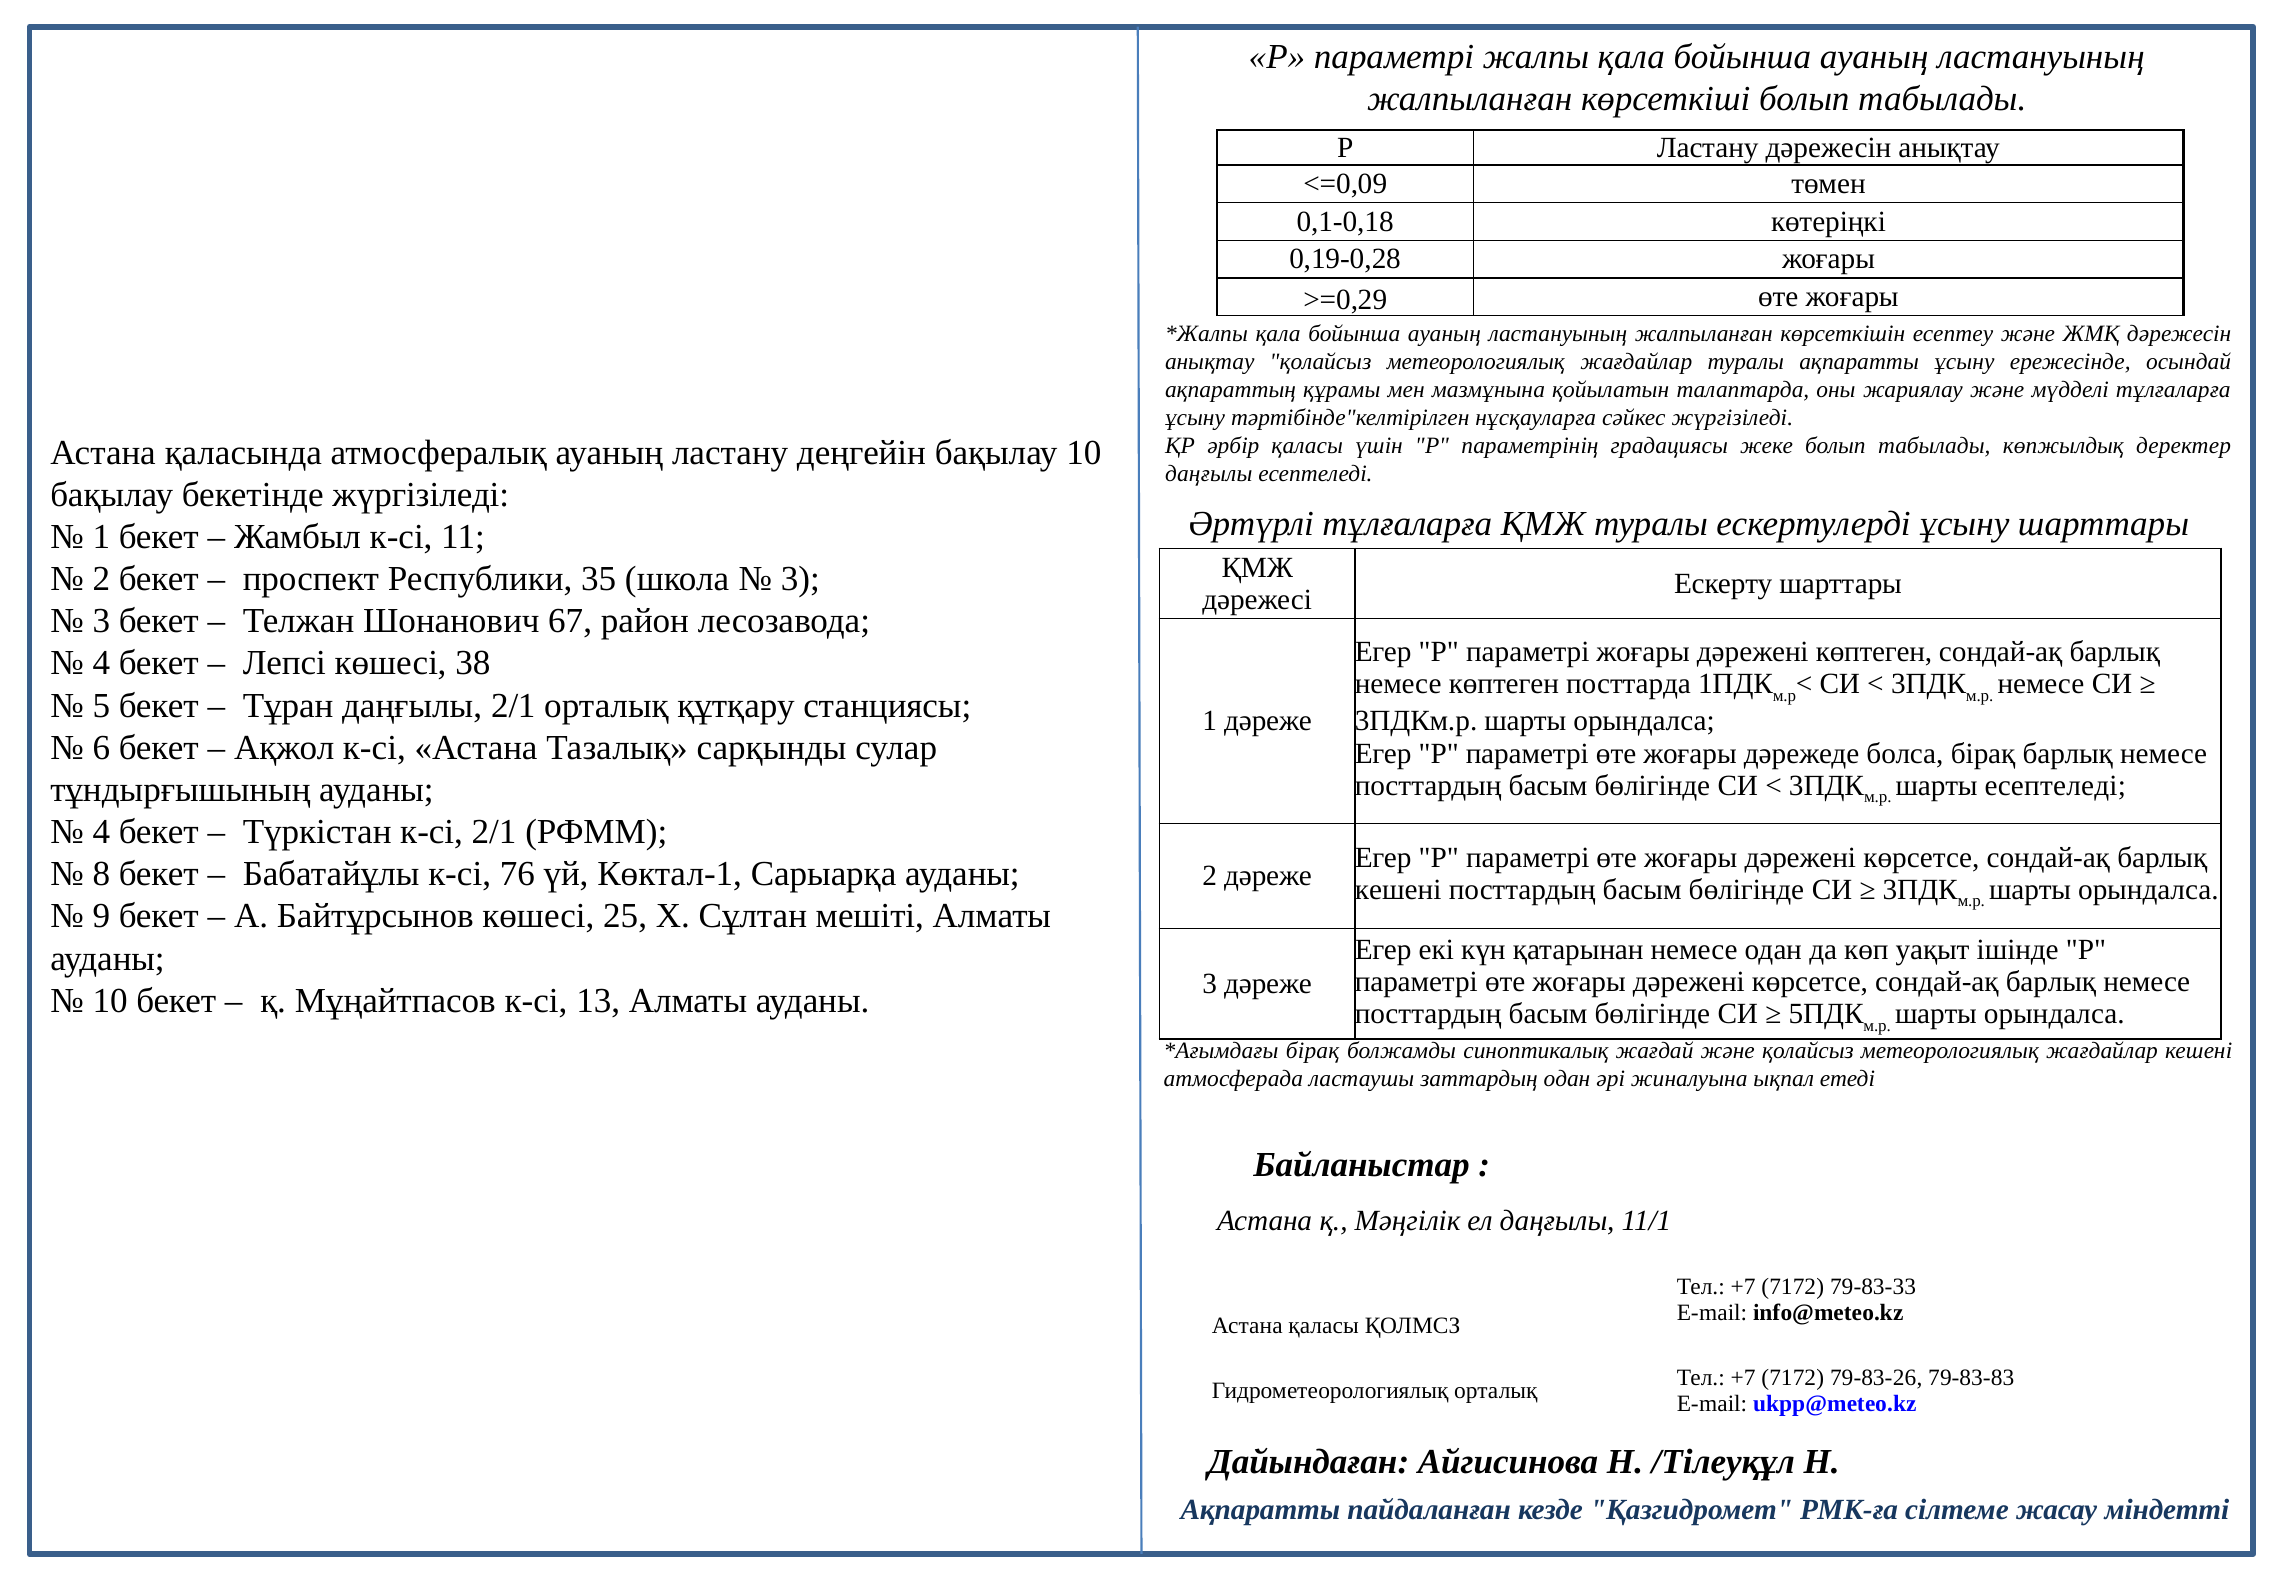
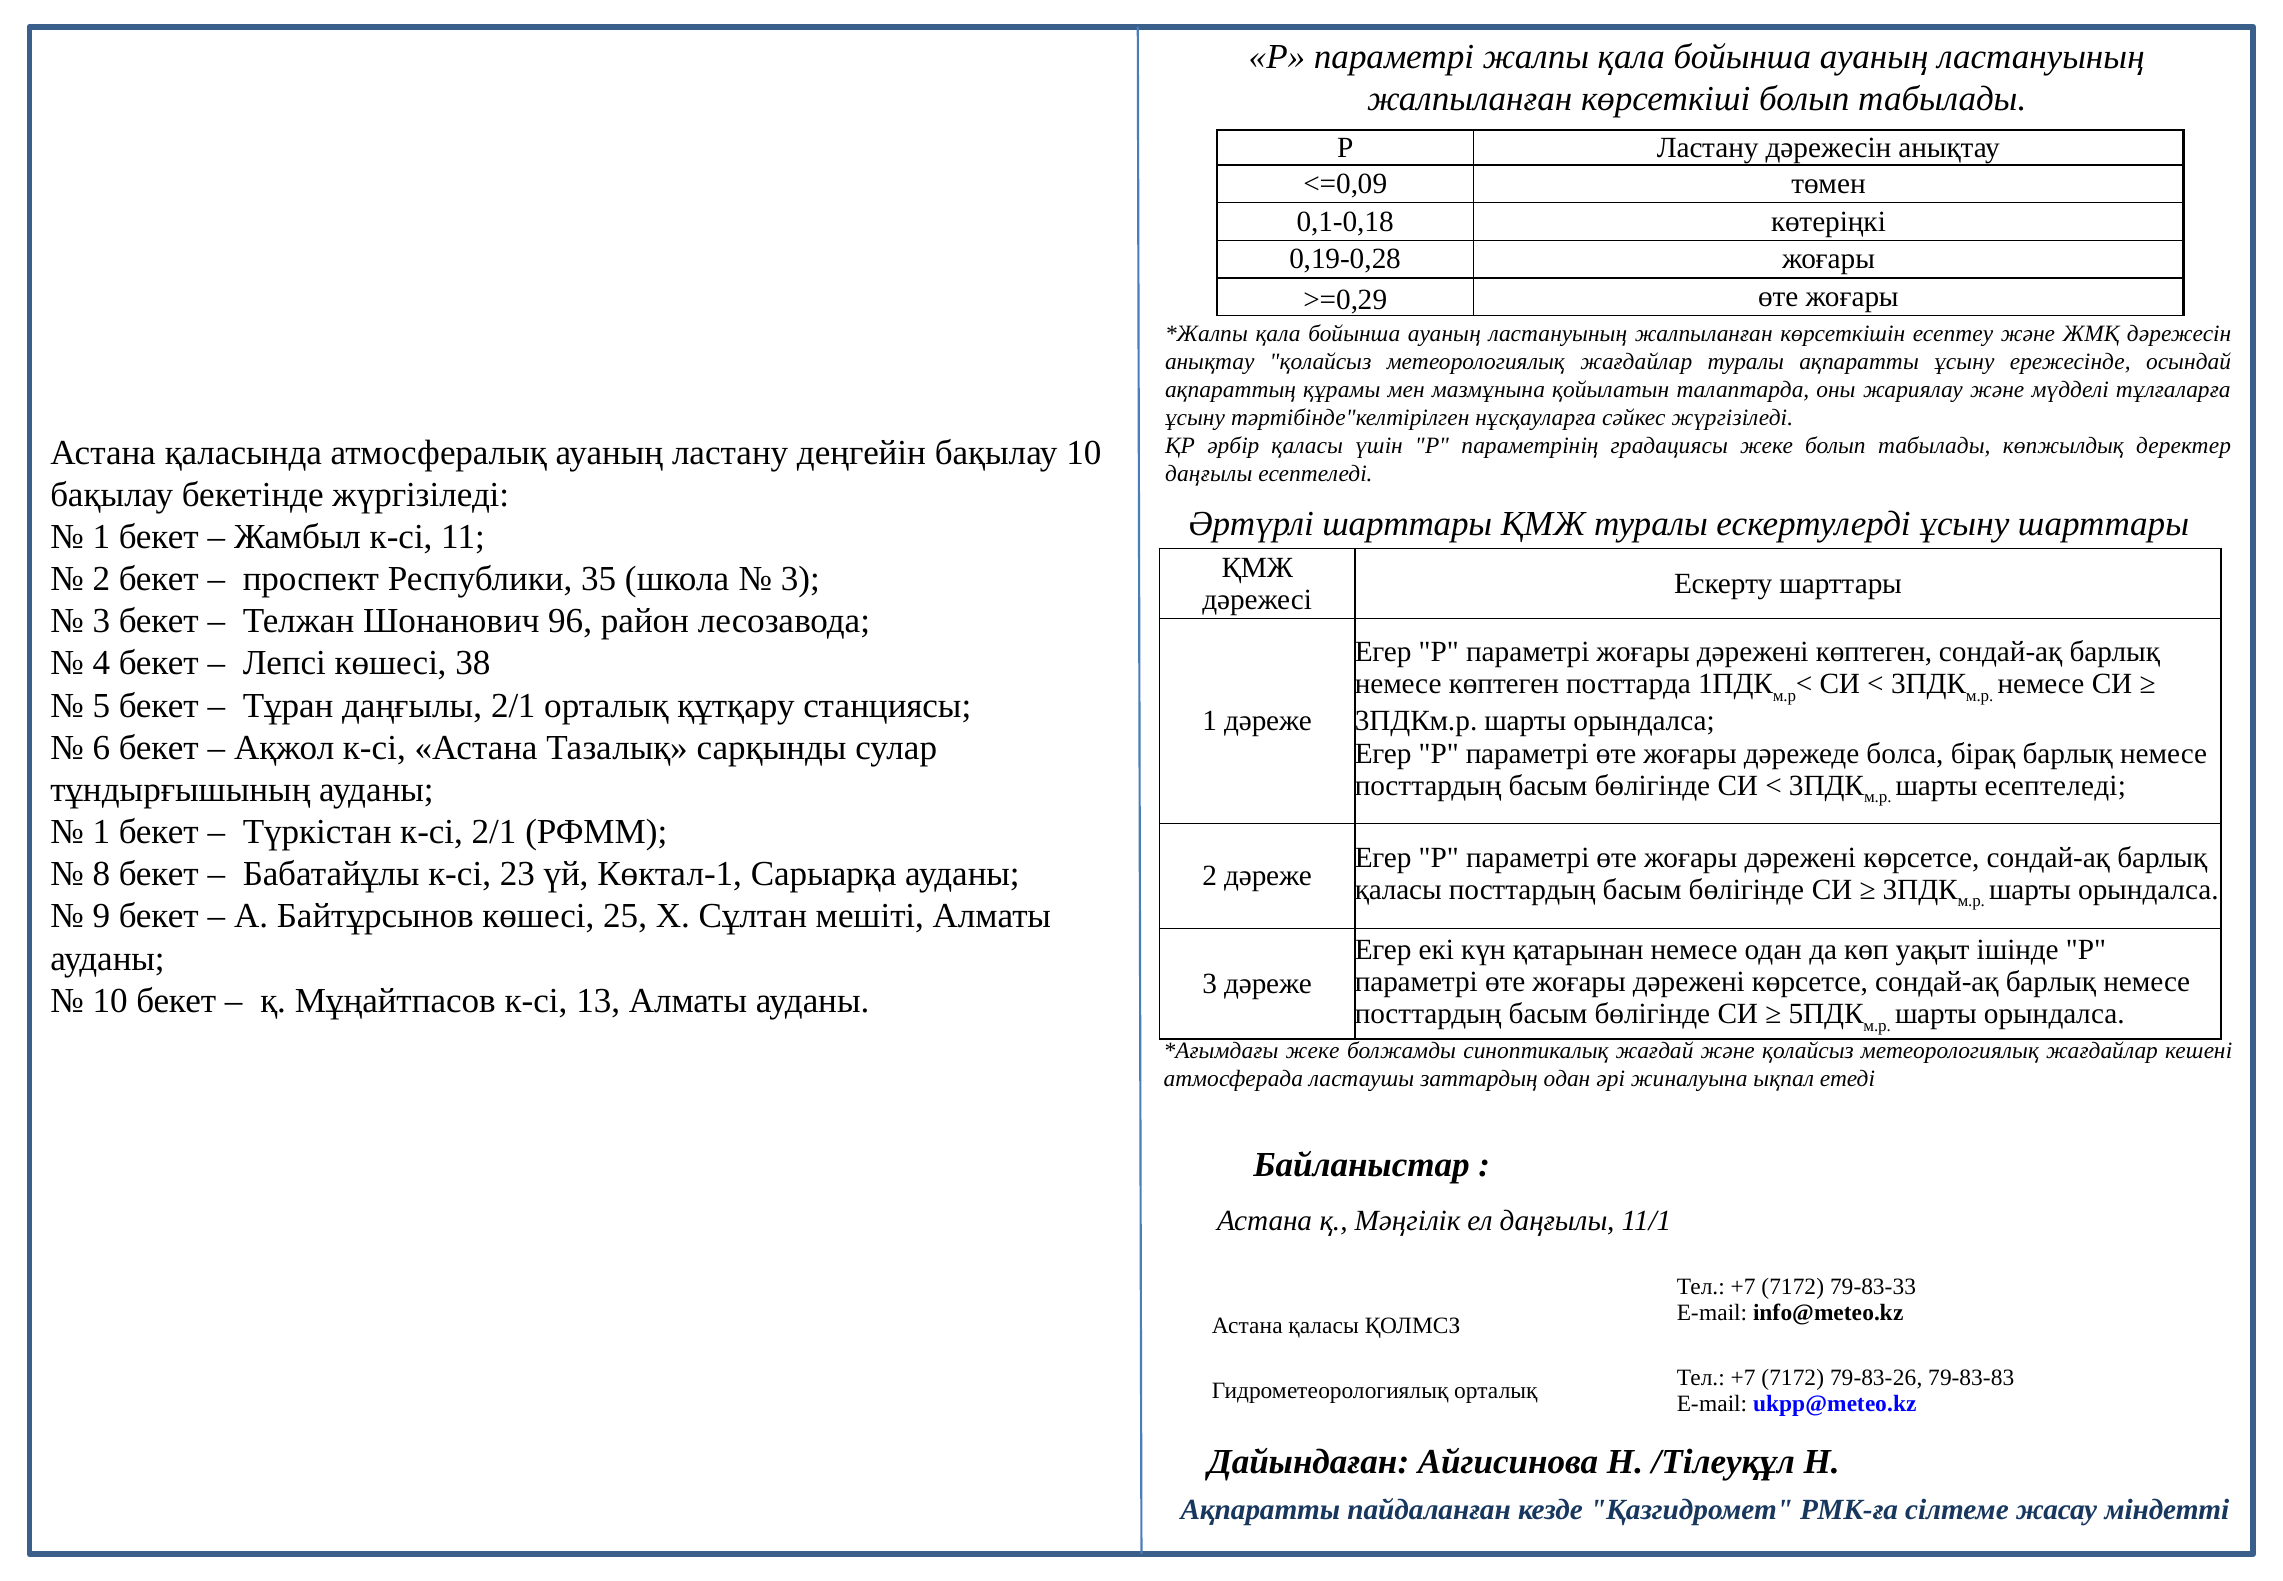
Әртүрлі тұлғаларға: тұлғаларға -> шарттары (1407, 524)
67: 67 -> 96 (570, 621)
4: 4 -> 1 (101, 832)
76: 76 -> 23 (517, 874)
кешені: кешені -> қаласы (1398, 890)
бірақ: бірақ -> жеке (1313, 1050)
